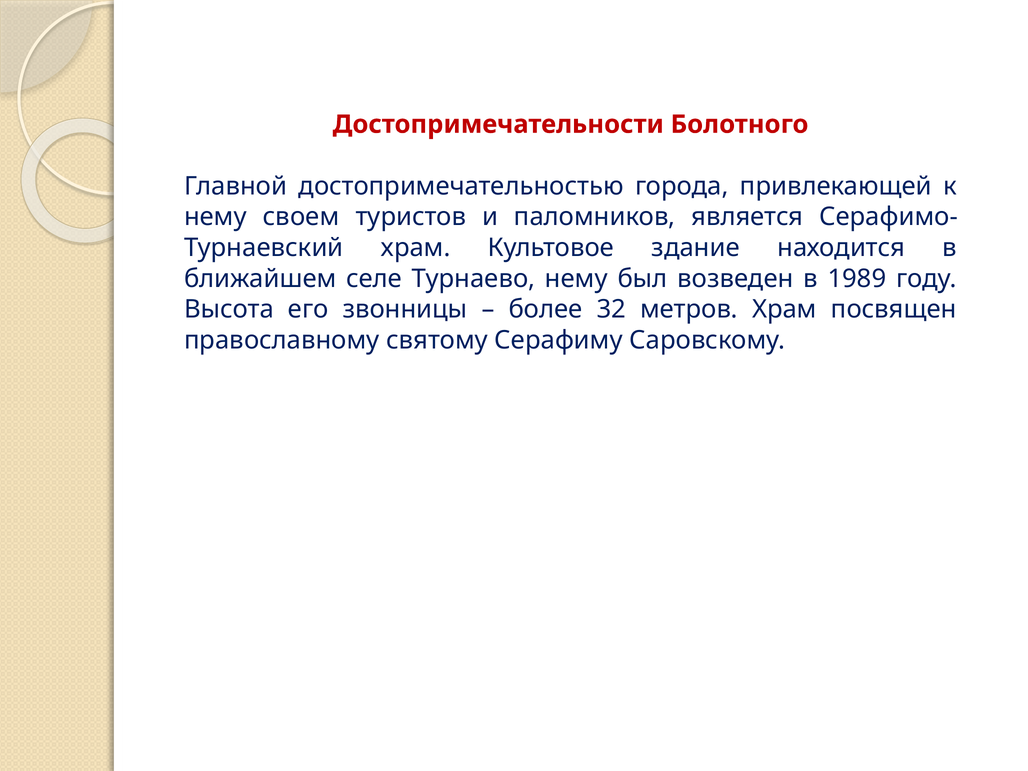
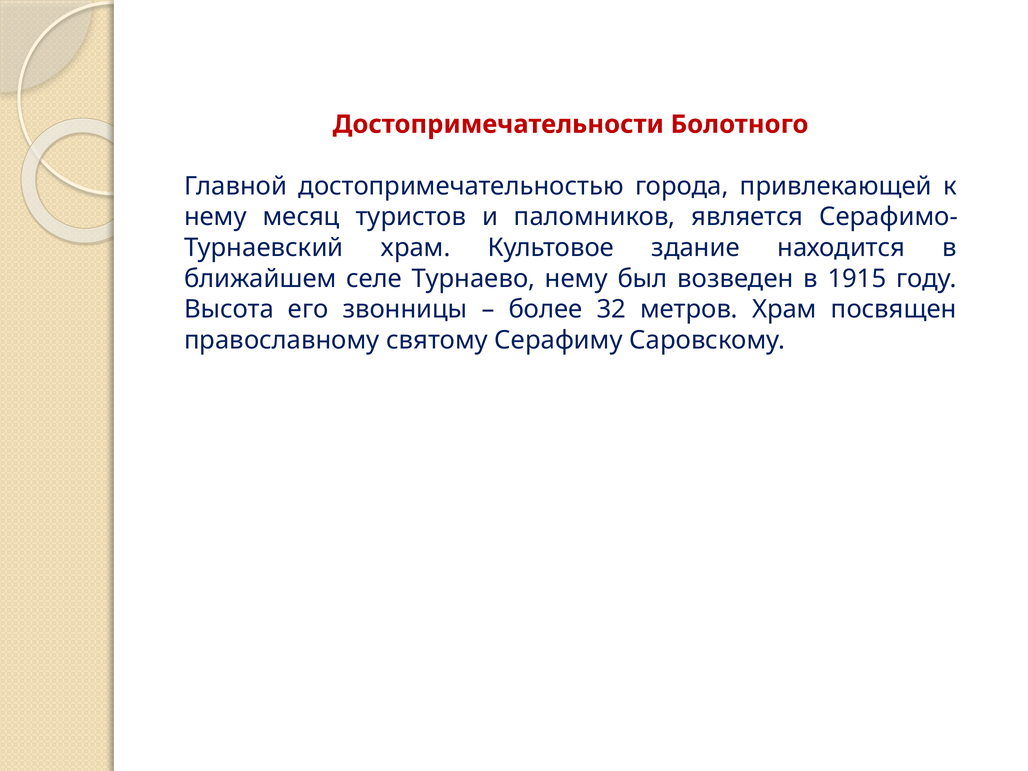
своем: своем -> месяц (301, 217)
1989: 1989 -> 1915 (857, 279)
